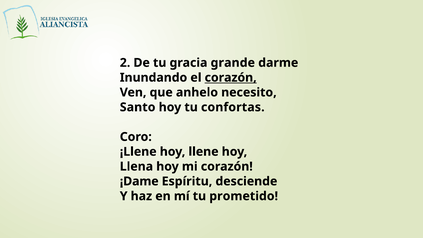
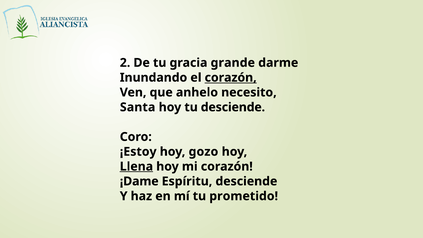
Santo: Santo -> Santa (138, 107)
tu confortas: confortas -> desciende (233, 107)
¡Llene: ¡Llene -> ¡Estoy (138, 152)
llene: llene -> gozo (203, 152)
Llena underline: none -> present (136, 166)
